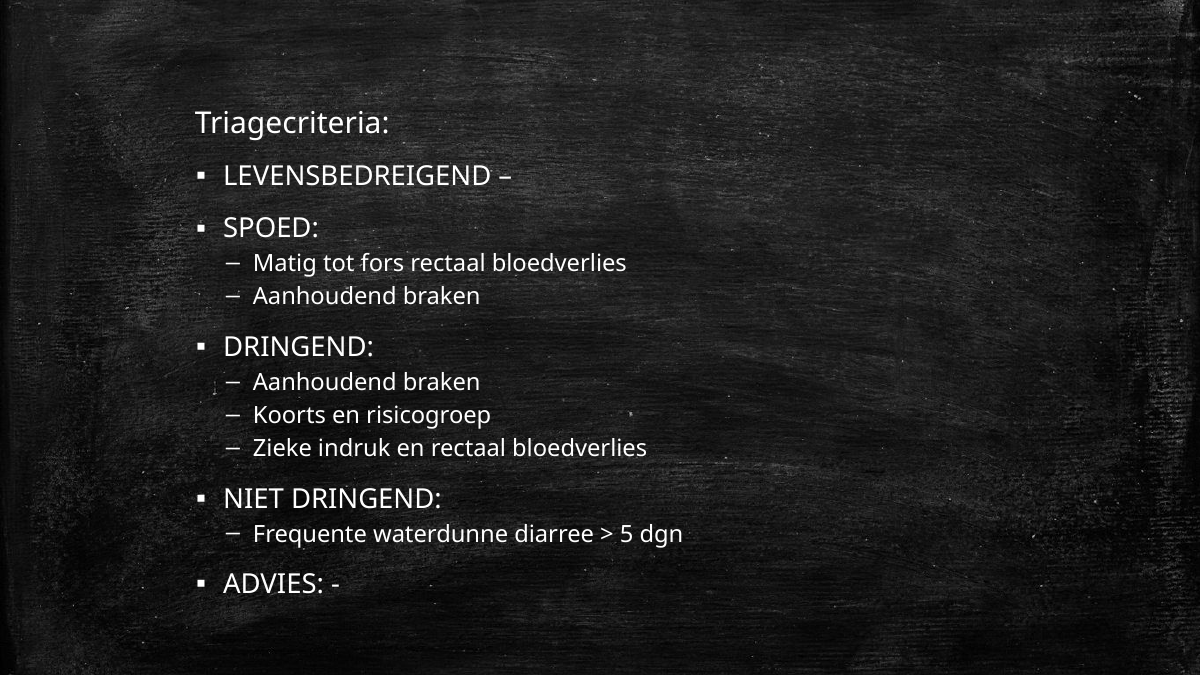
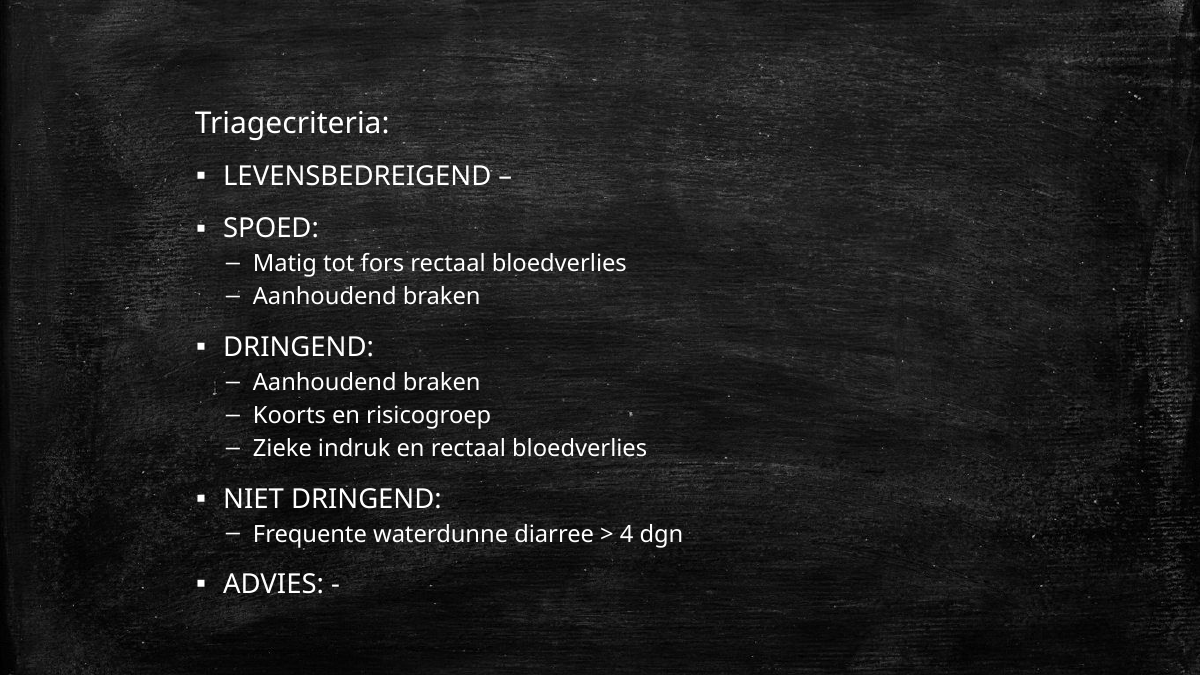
5: 5 -> 4 (627, 534)
